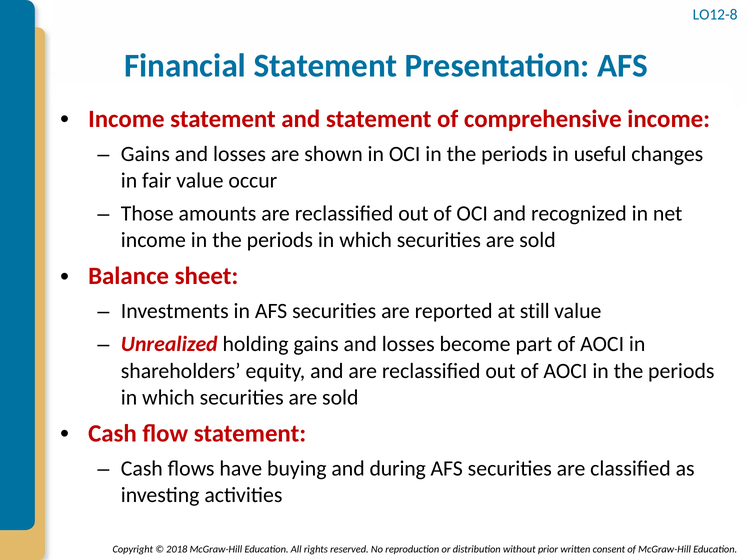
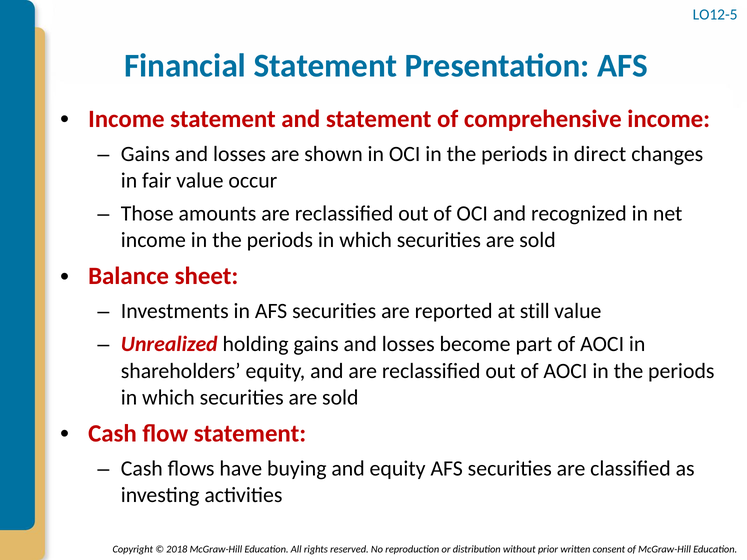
LO12-8: LO12-8 -> LO12-5 (715, 15)
useful: useful -> direct (600, 154)
and during: during -> equity (398, 469)
